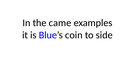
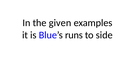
came: came -> given (60, 23)
coin: coin -> runs (74, 35)
